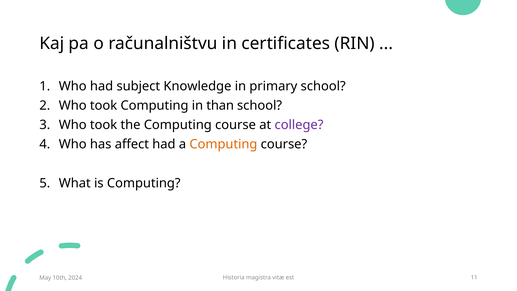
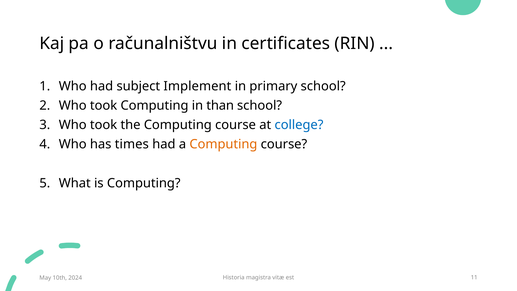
Knowledge: Knowledge -> Implement (197, 86)
college colour: purple -> blue (299, 125)
affect: affect -> times (132, 144)
